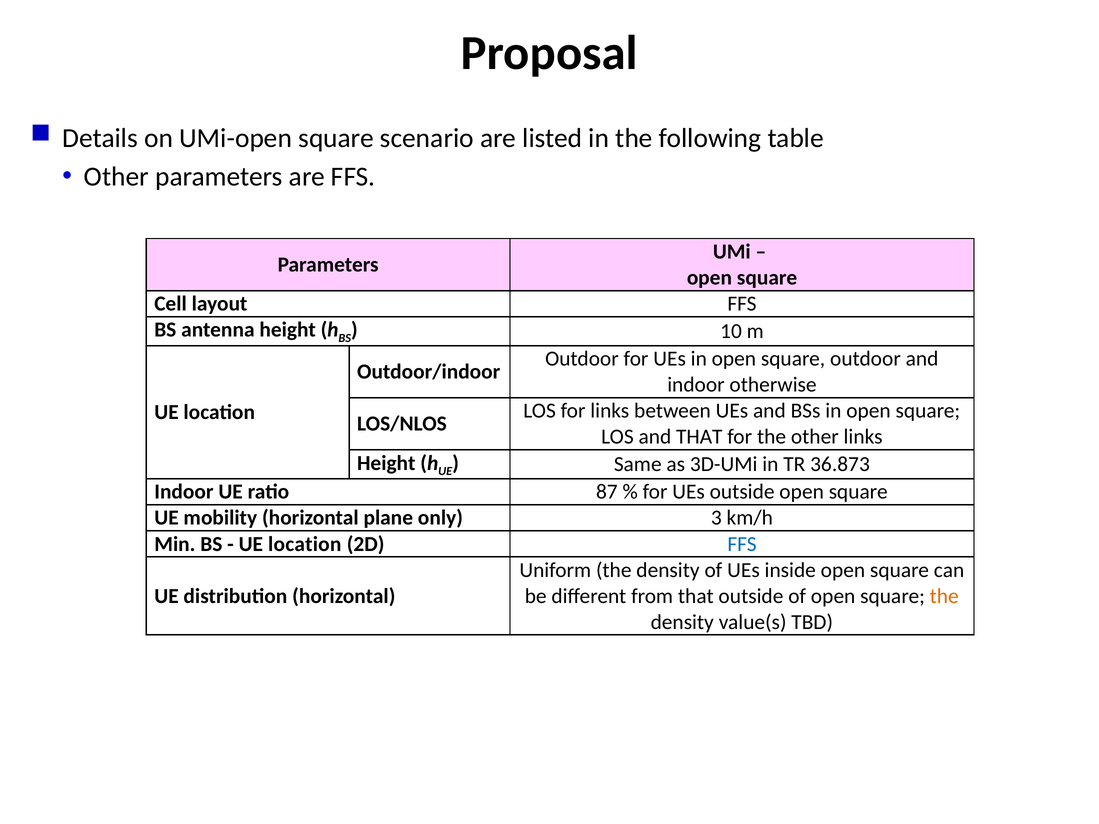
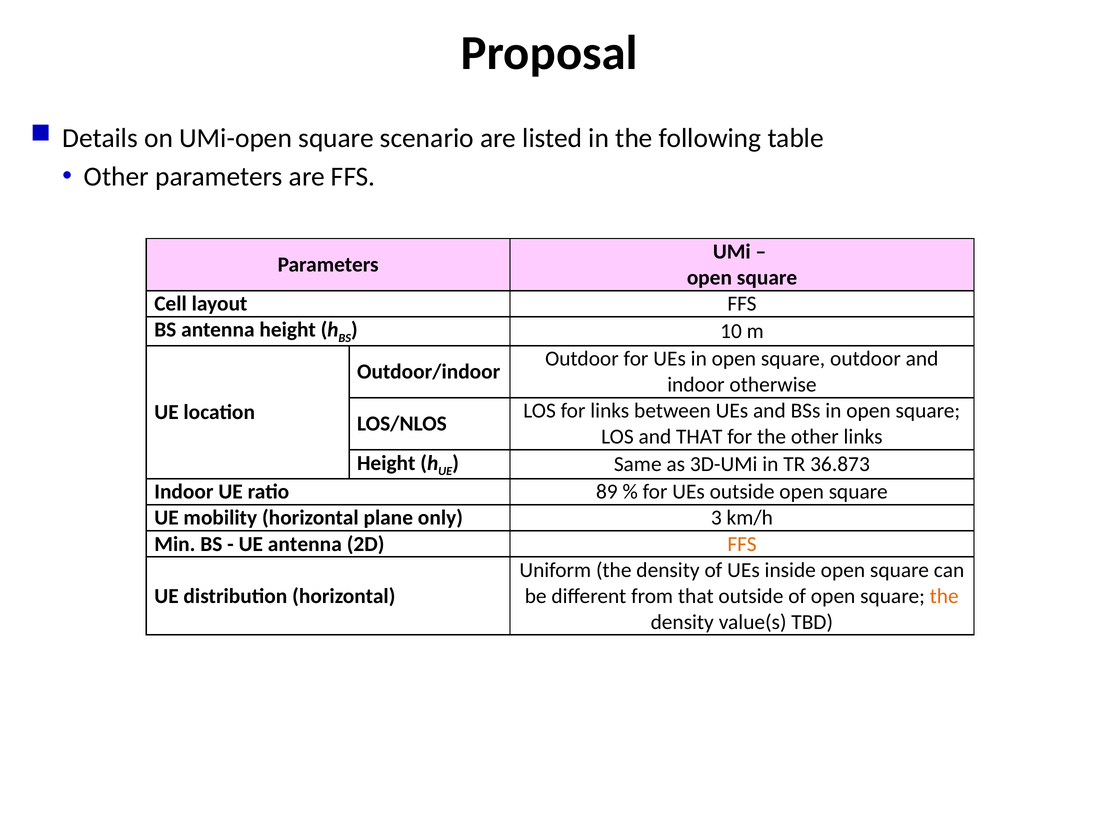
87: 87 -> 89 (607, 492)
location: location -> antenna (305, 544)
FFS colour: blue -> orange (742, 544)
